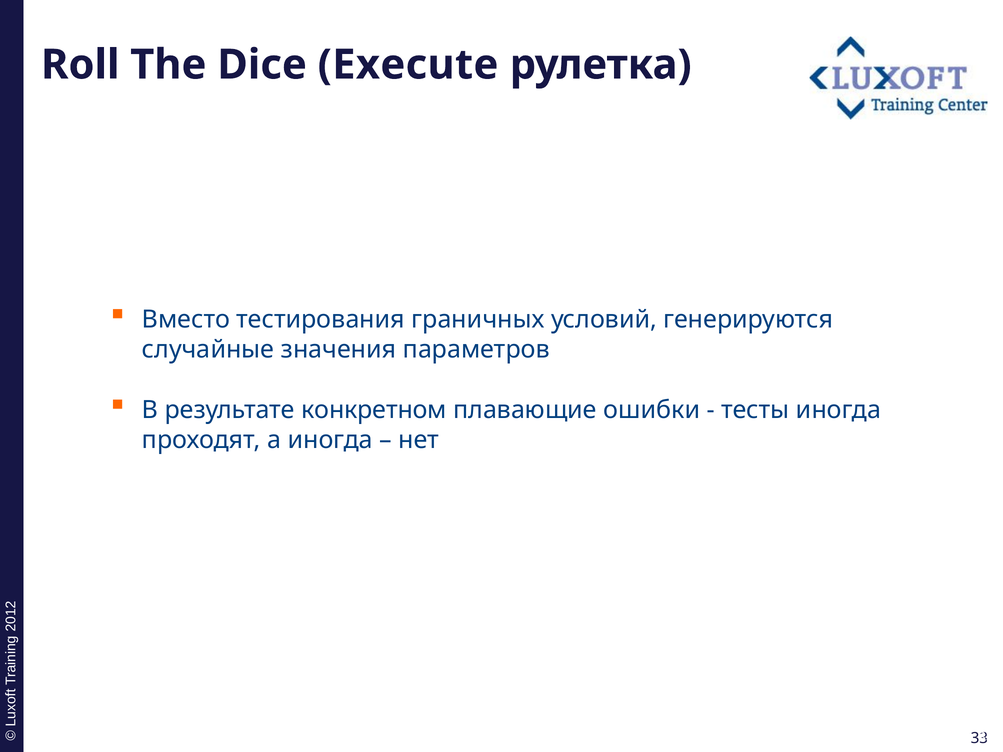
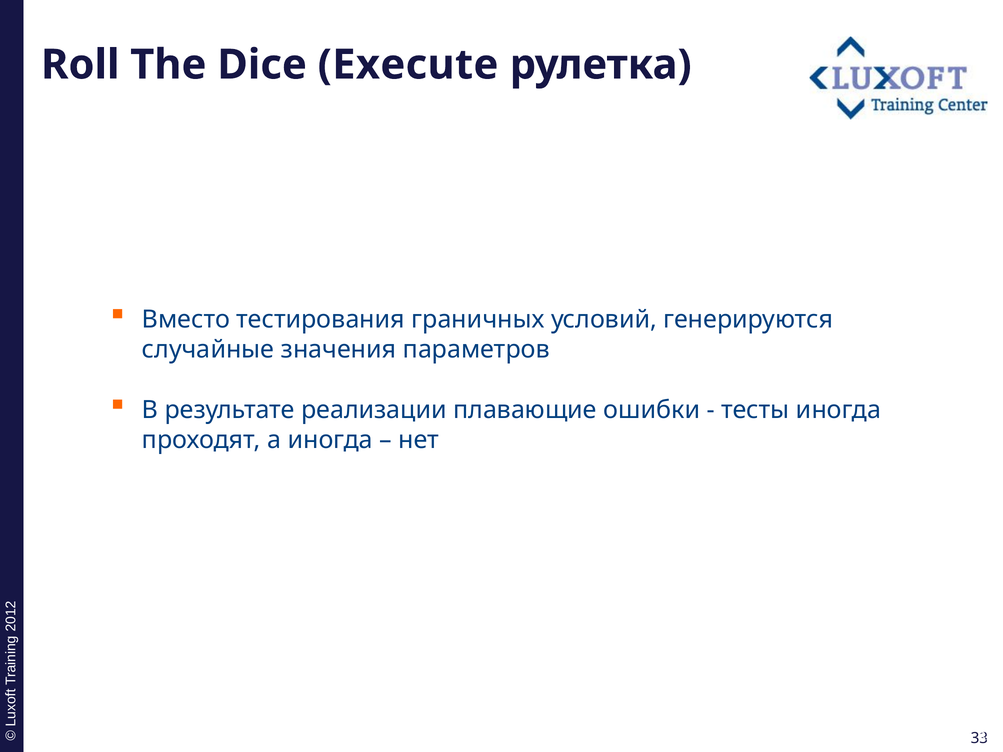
конкретном: конкретном -> реализации (374, 410)
